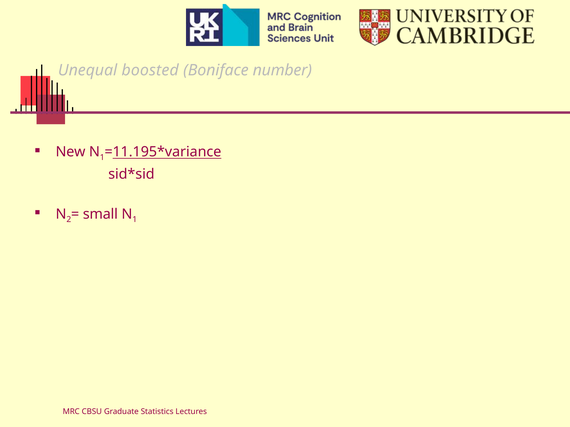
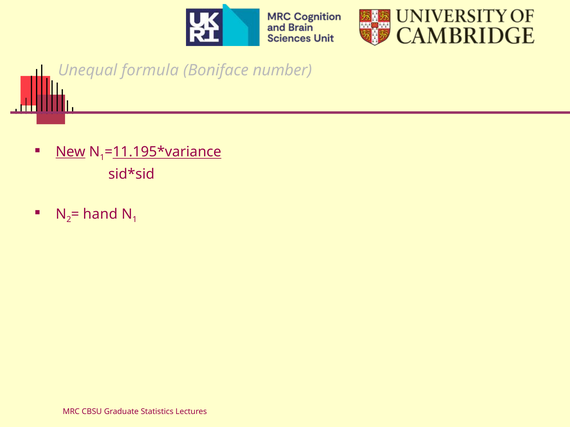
boosted: boosted -> formula (150, 70)
New underline: none -> present (71, 152)
small: small -> hand (100, 214)
